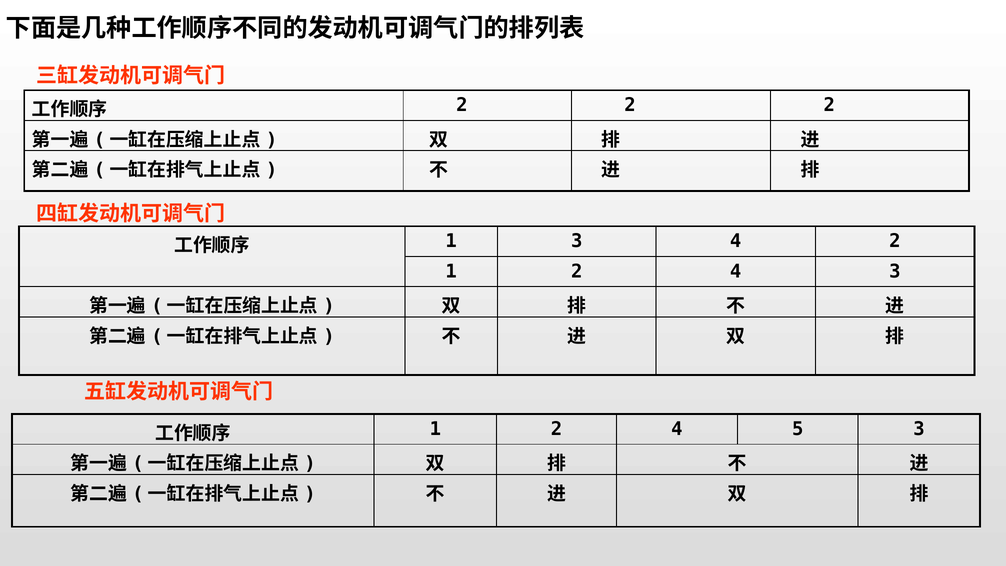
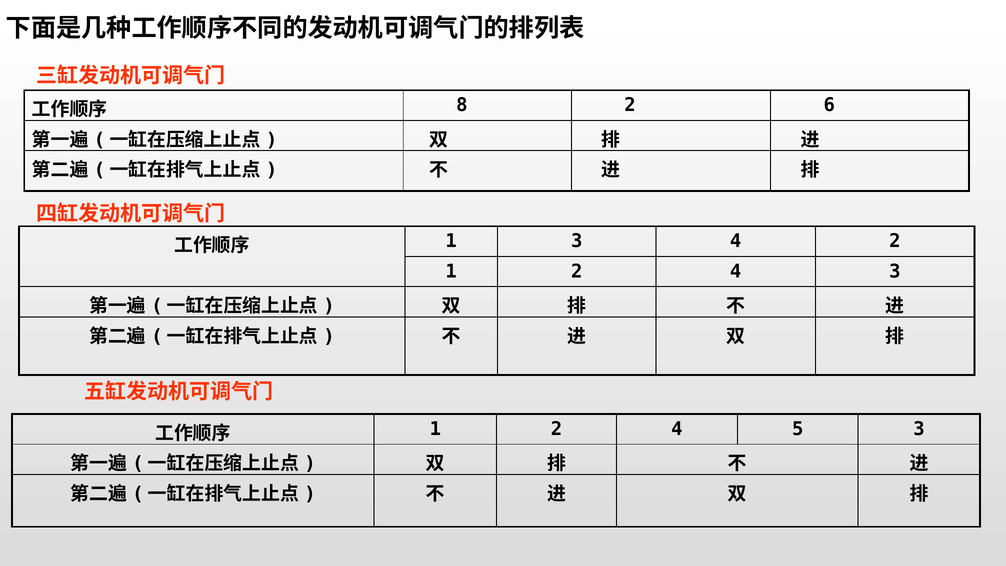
2: 2 -> 8 (462, 105)
2: 2 -> 6 (829, 105)
